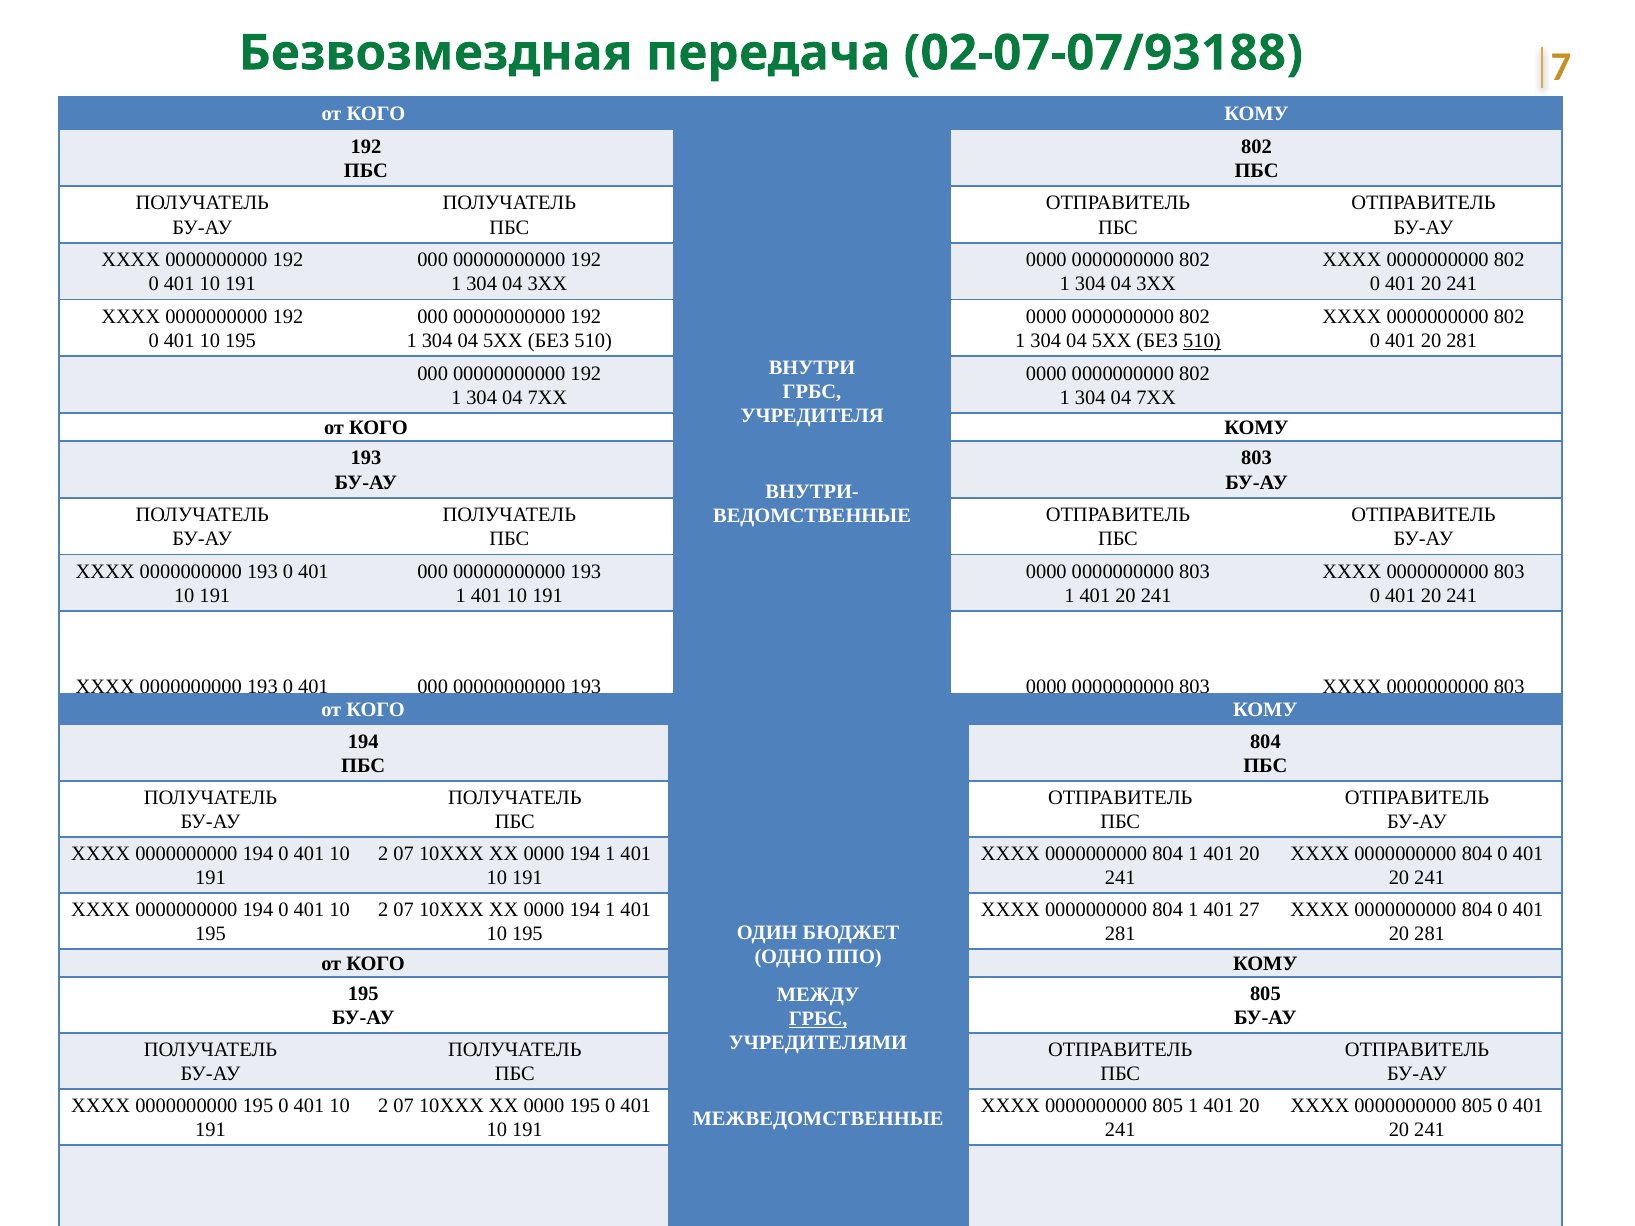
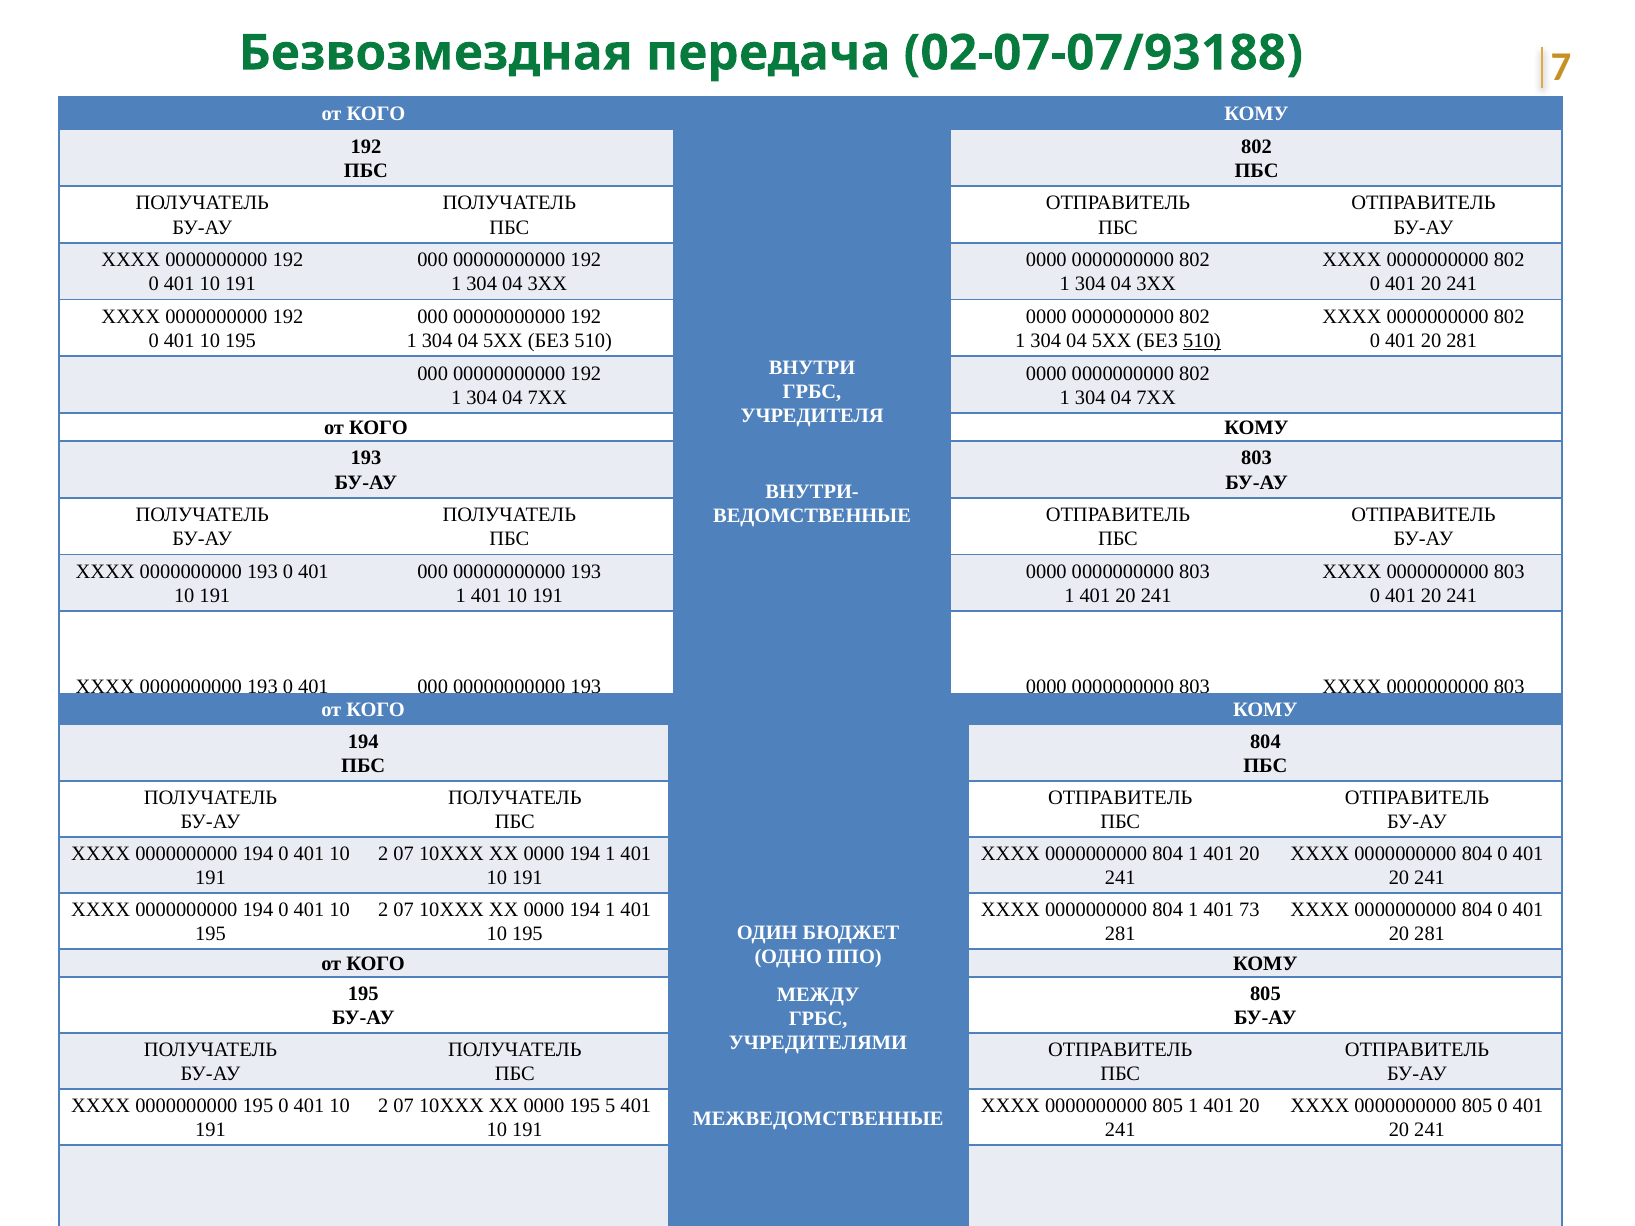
27: 27 -> 73 (1249, 910)
ГРБС underline: present -> none (818, 1019)
0000 195 0: 0 -> 5 (610, 1106)
